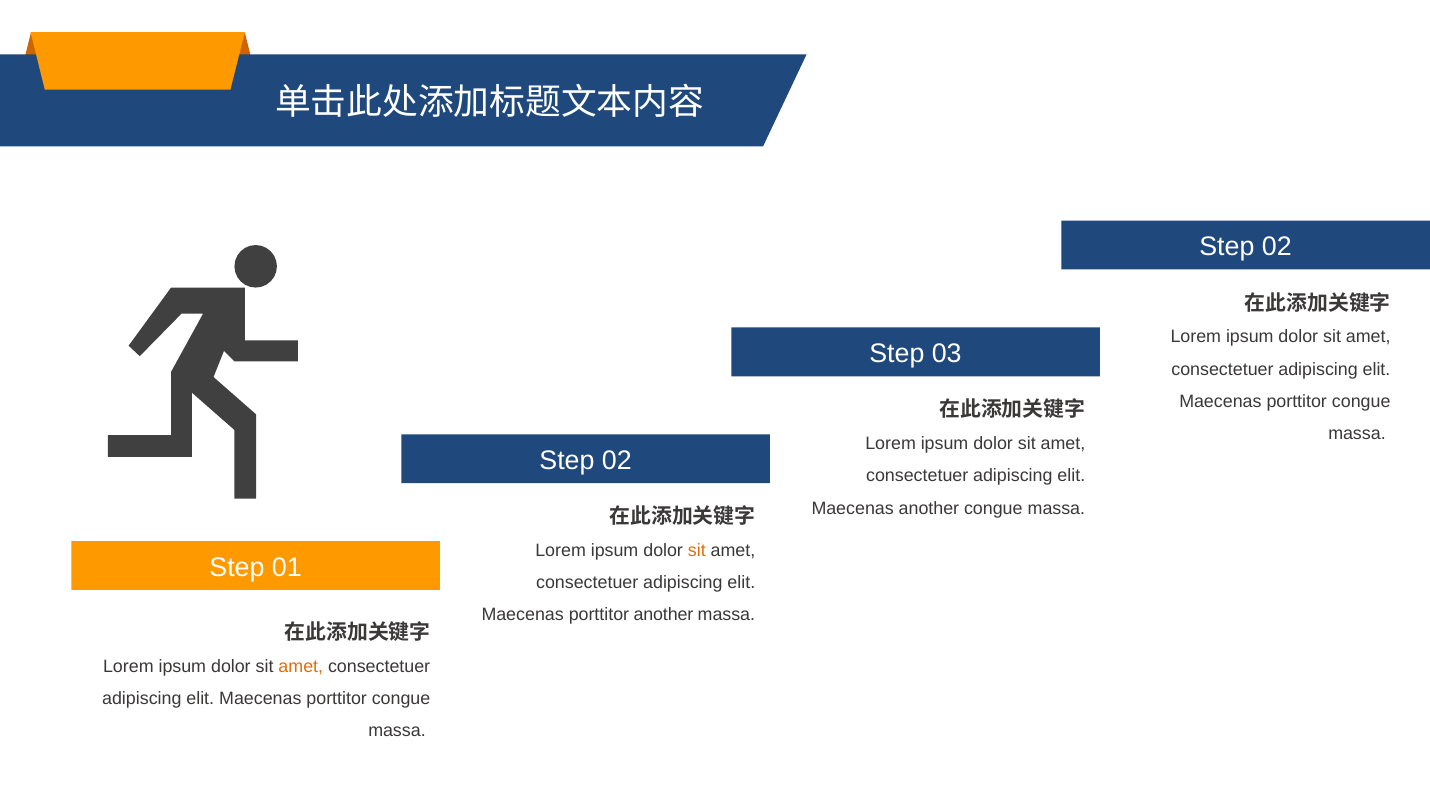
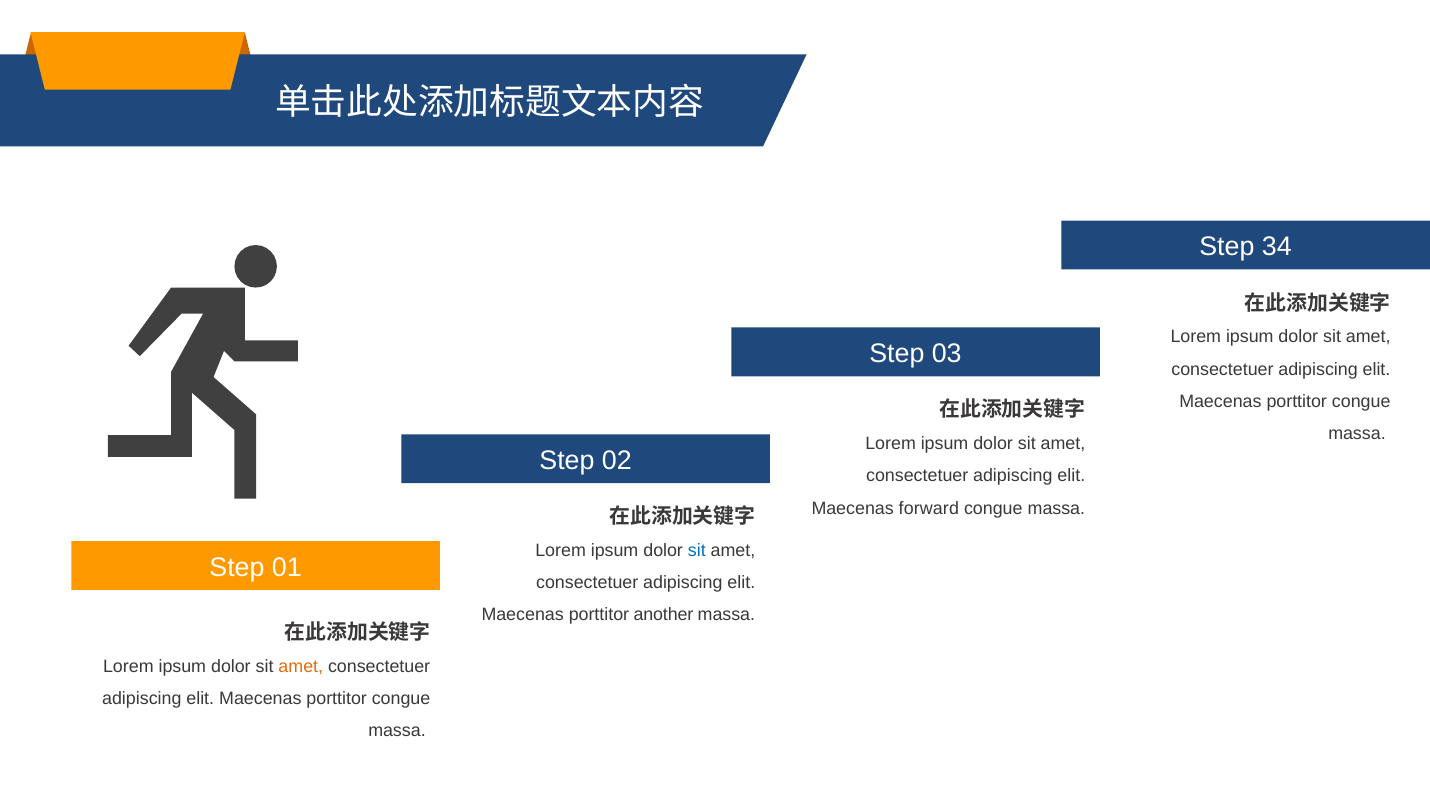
02: 02 -> 34 (1277, 247)
Maecenas another: another -> forward (929, 508)
sit colour: orange -> blue (697, 550)
